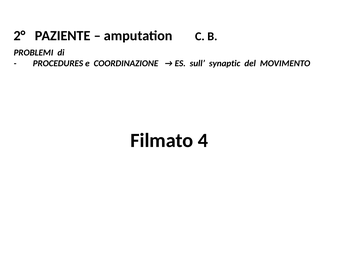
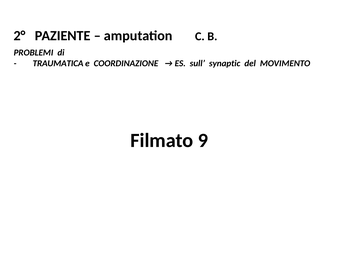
PROCEDURES: PROCEDURES -> TRAUMATICA (58, 63)
4: 4 -> 9 (203, 141)
